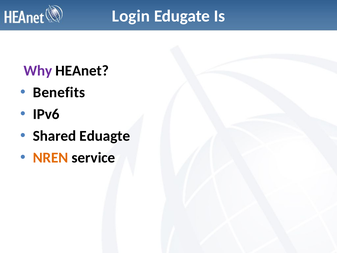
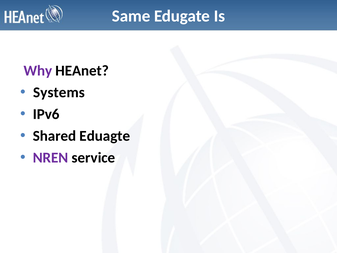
Login: Login -> Same (131, 16)
Benefits: Benefits -> Systems (59, 92)
NREN colour: orange -> purple (51, 158)
